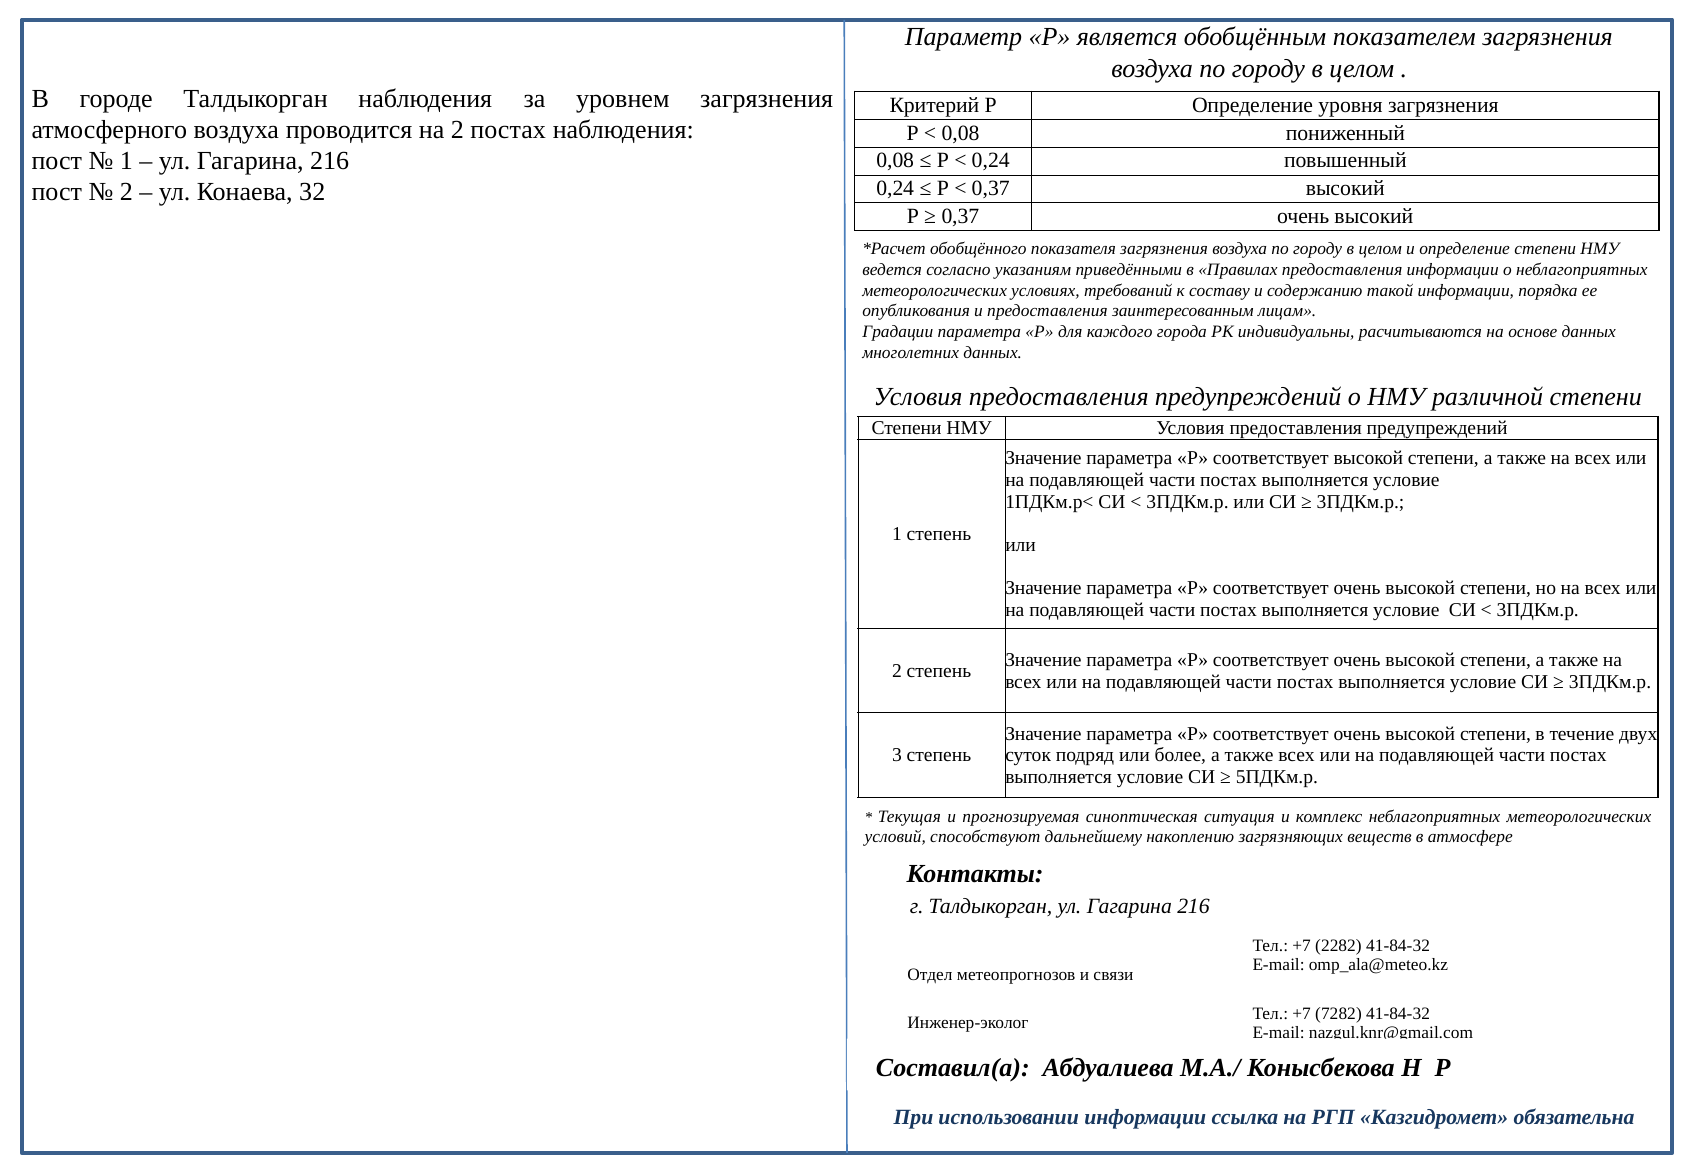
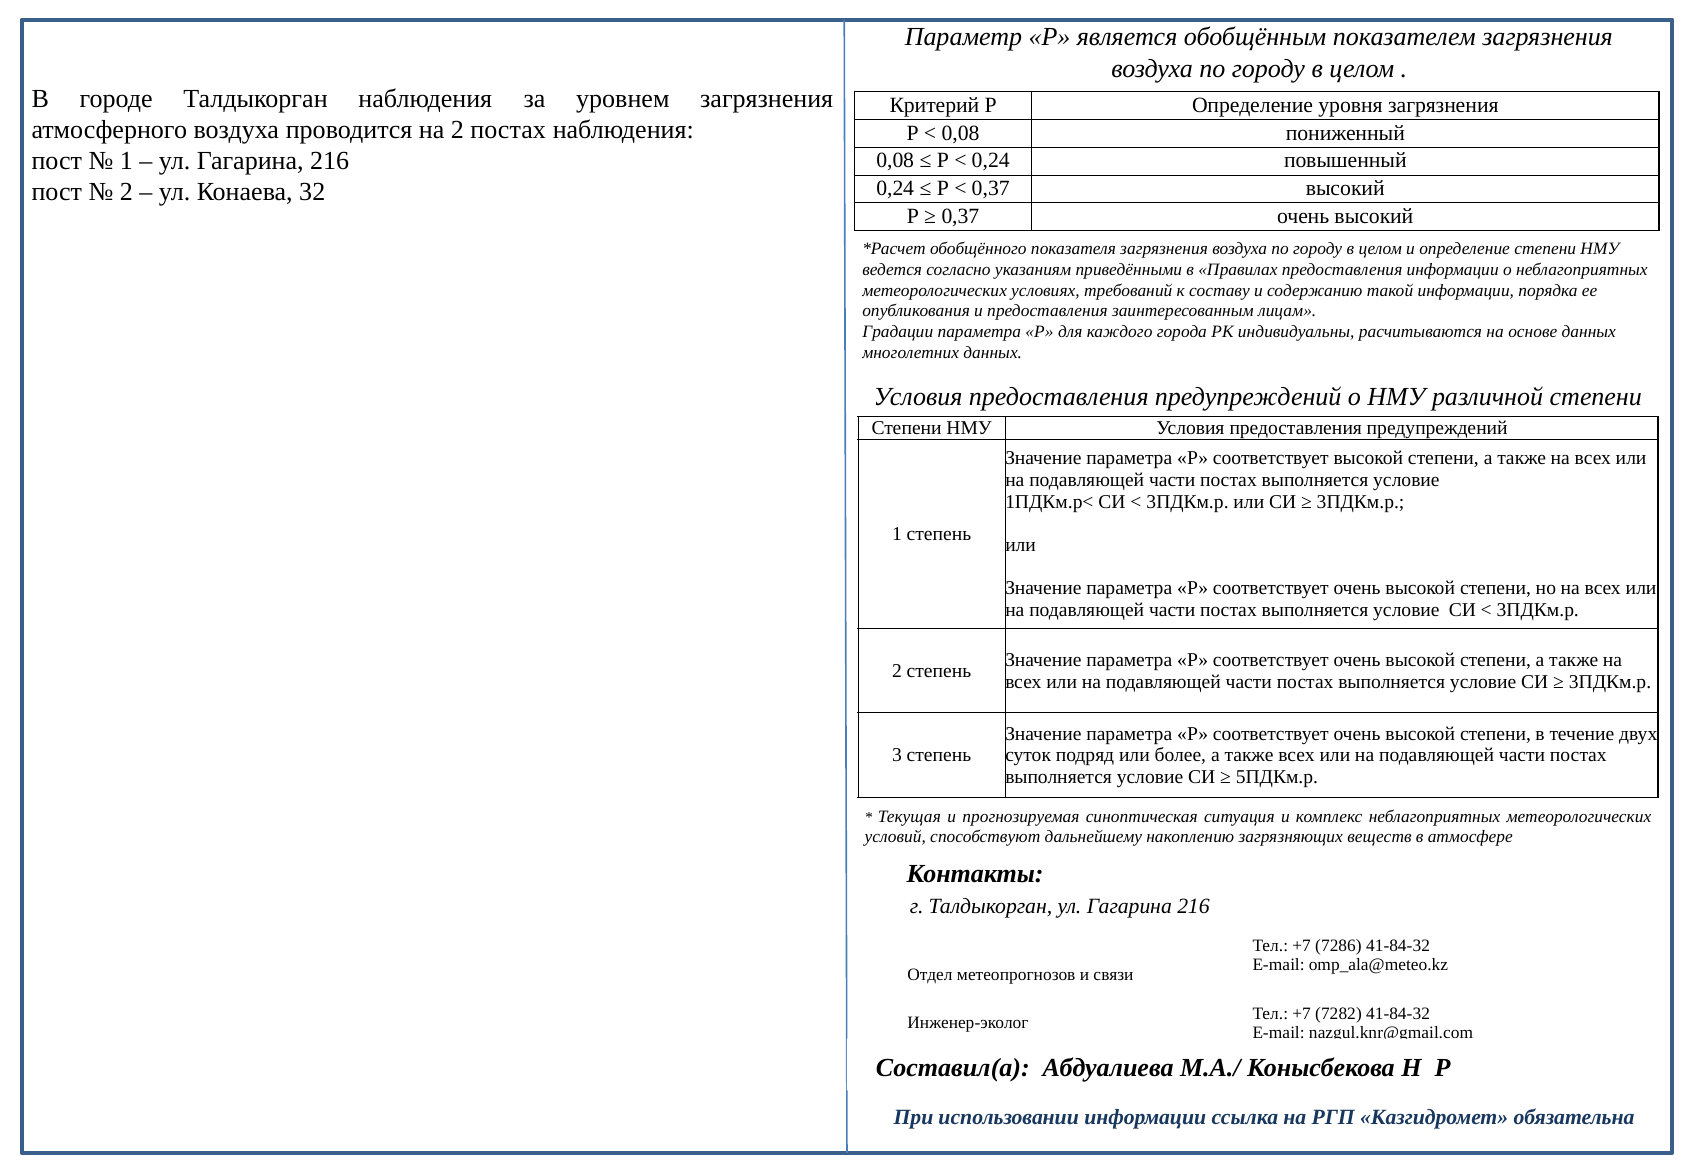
2282: 2282 -> 7286 (1338, 945)
